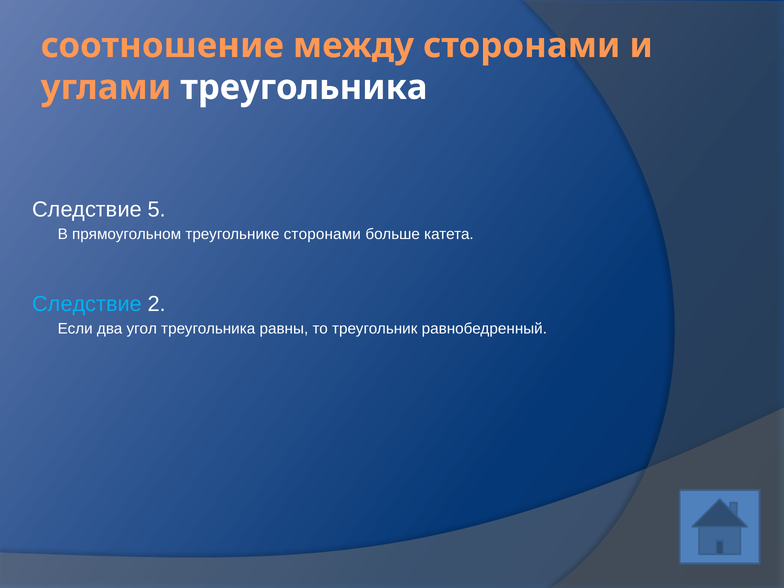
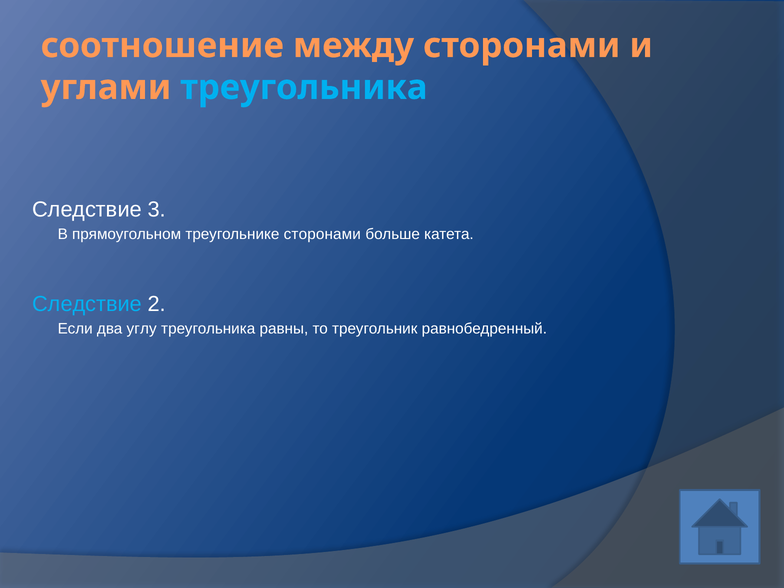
треугольника colour: white -> light blue (304, 87)
5: 5 -> 3 (157, 209)
угол: угол -> углу (142, 329)
